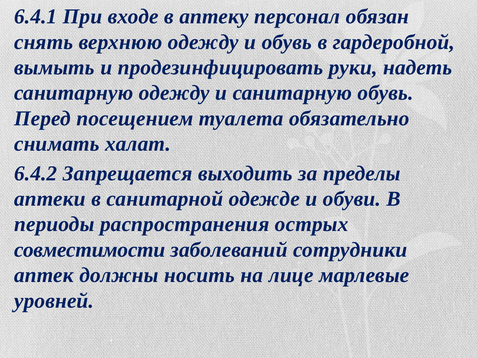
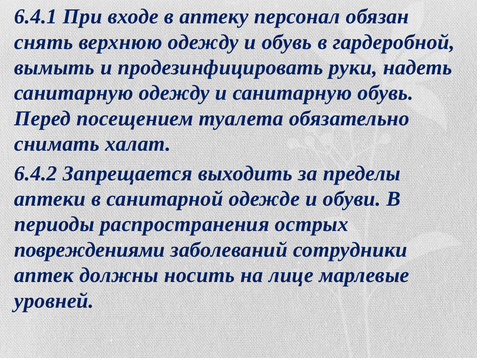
совместимости: совместимости -> повреждениями (90, 250)
